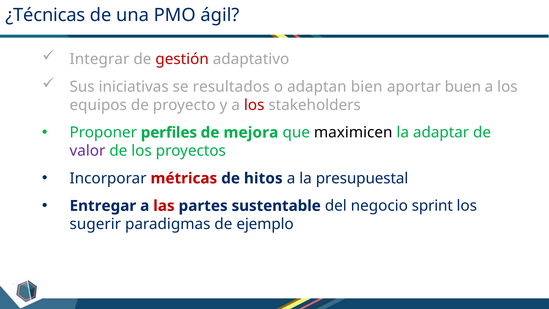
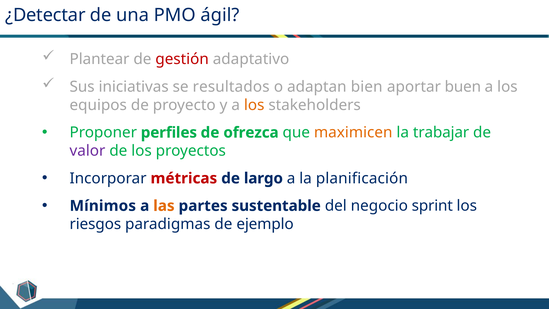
¿Técnicas: ¿Técnicas -> ¿Detectar (45, 15)
Integrar: Integrar -> Plantear (99, 59)
los colour: red -> orange (254, 105)
mejora: mejora -> ofrezca (251, 132)
maximicen colour: black -> orange (353, 132)
adaptar: adaptar -> trabajar (441, 132)
hitos: hitos -> largo (263, 178)
presupuestal: presupuestal -> planificación (362, 178)
Entregar: Entregar -> Mínimos (103, 206)
las colour: red -> orange (164, 206)
sugerir: sugerir -> riesgos (95, 224)
